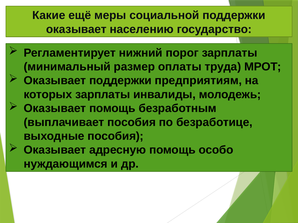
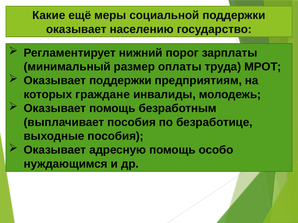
которых зарплаты: зарплаты -> граждане (103, 95)
